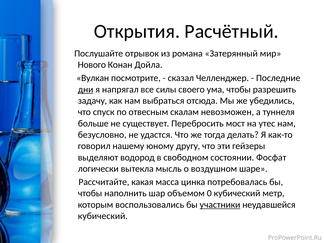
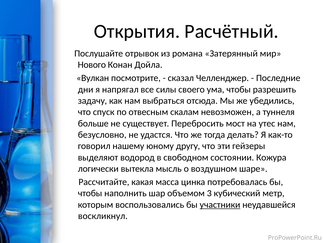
дни underline: present -> none (86, 89)
Фосфат: Фосфат -> Кожура (271, 157)
0: 0 -> 3 (209, 193)
кубический: кубический -> воскликнул (103, 216)
